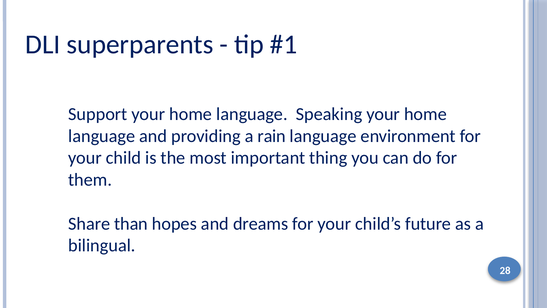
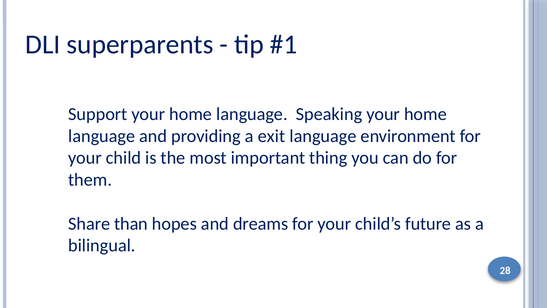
rain: rain -> exit (272, 136)
